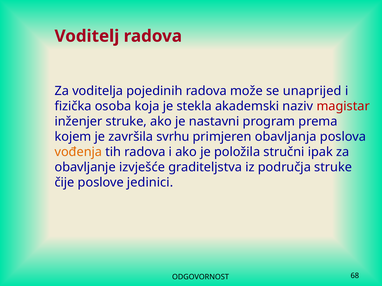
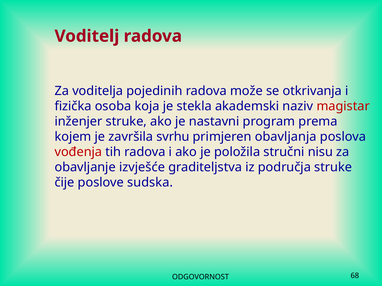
unaprijed: unaprijed -> otkrivanja (312, 91)
vođenja colour: orange -> red (78, 152)
ipak: ipak -> nisu (320, 152)
jedinici: jedinici -> sudska (150, 183)
